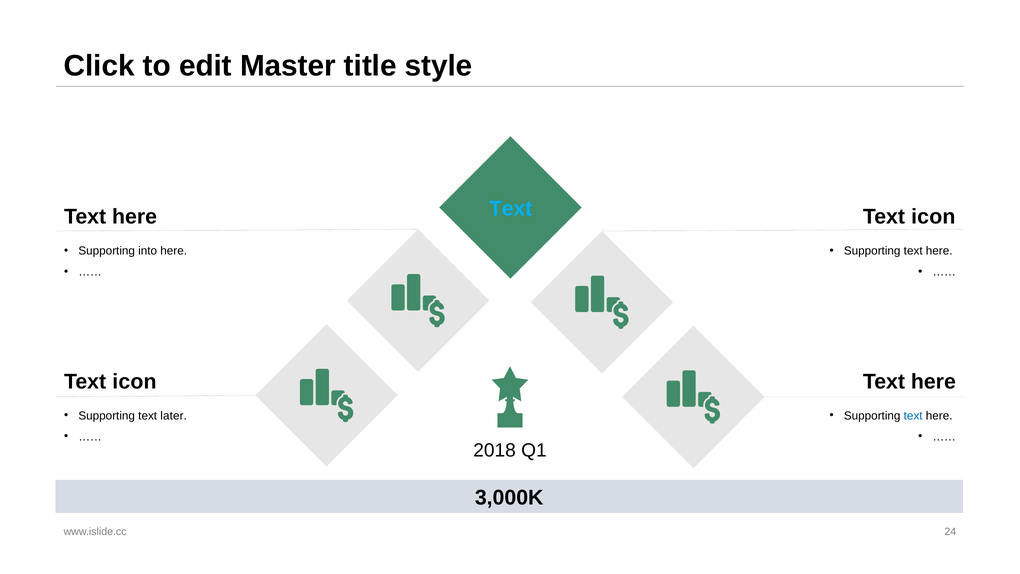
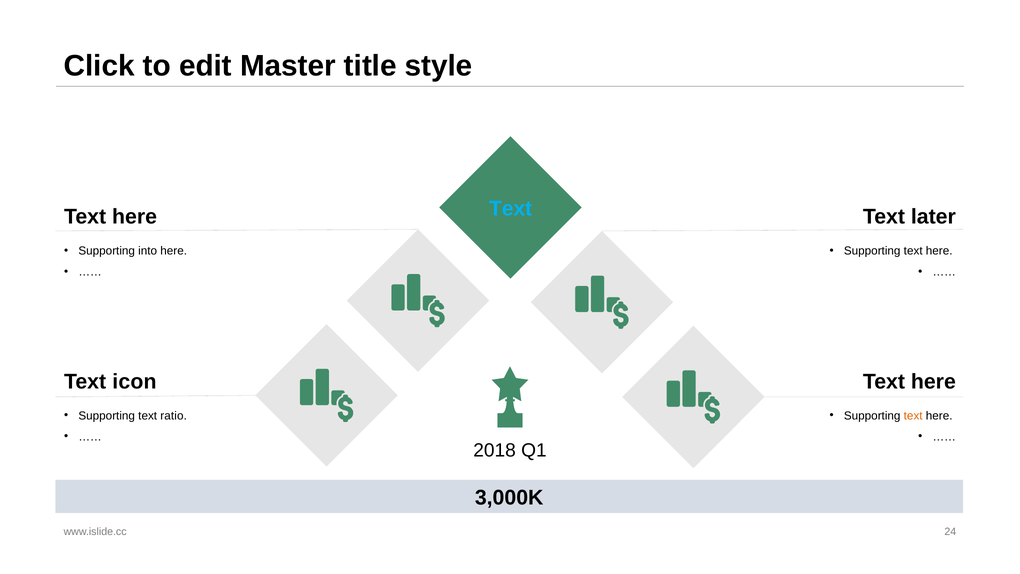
icon: icon -> later (933, 217)
later: later -> ratio (174, 416)
text colour: blue -> orange (913, 416)
